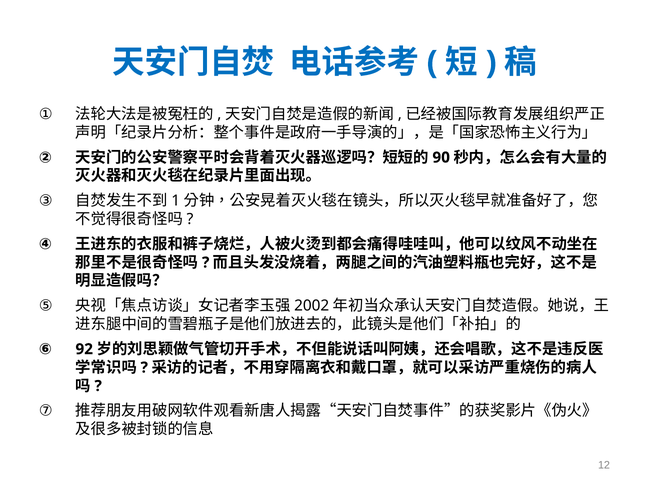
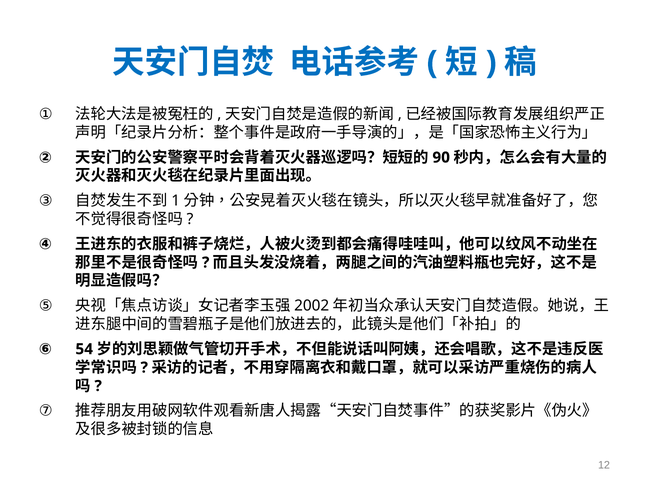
92: 92 -> 54 (84, 349)
